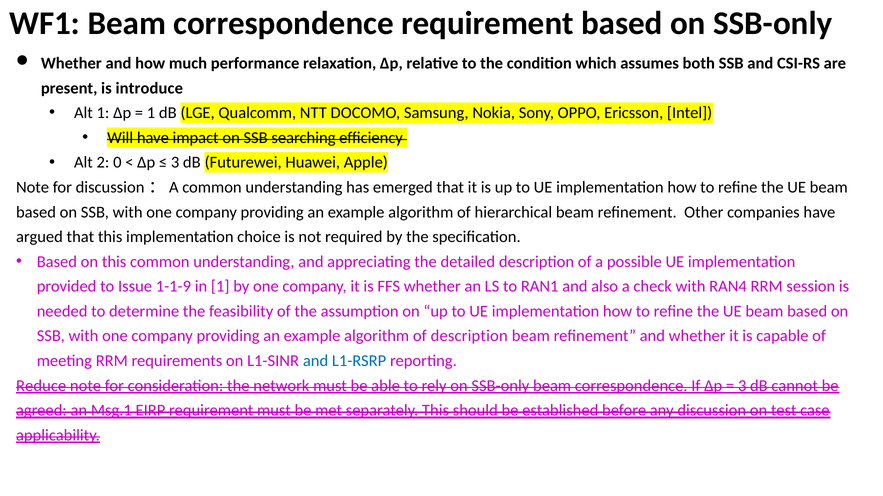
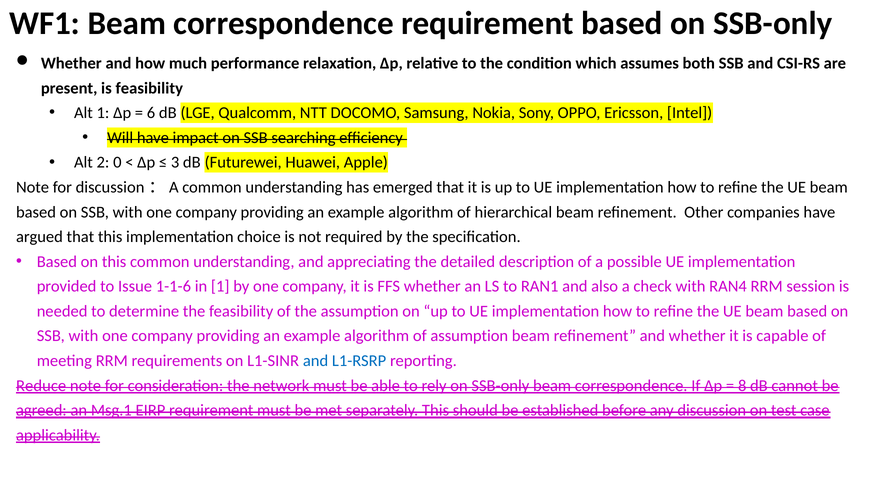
is introduce: introduce -> feasibility (149, 88)
1: 1 -> 6 (151, 113)
1-1-9: 1-1-9 -> 1-1-6 (173, 287)
of description: description -> assumption (469, 336)
3: 3 -> 8 (742, 386)
